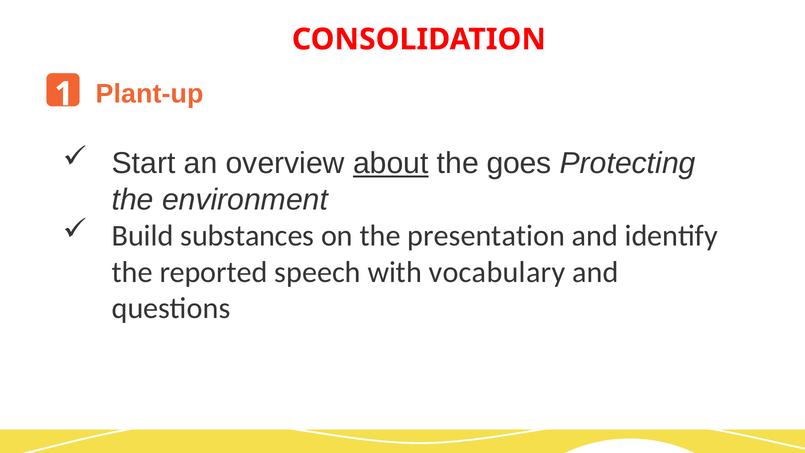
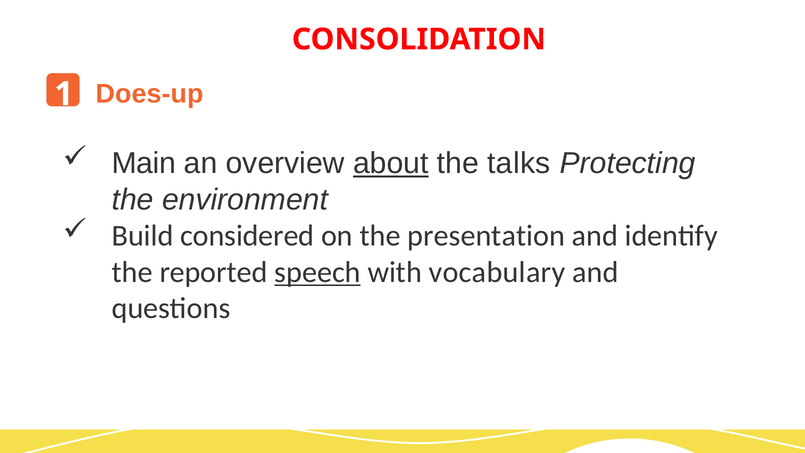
Plant-up: Plant-up -> Does-up (150, 94)
Start: Start -> Main (144, 163)
goes: goes -> talks (519, 163)
substances: substances -> considered (247, 236)
speech underline: none -> present (318, 272)
